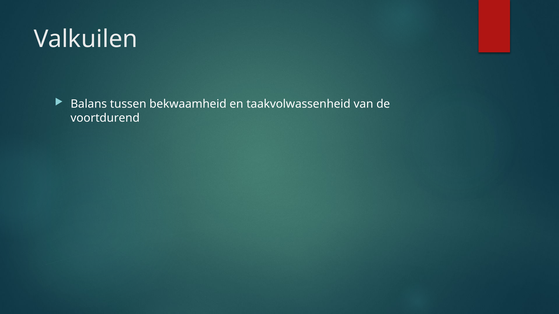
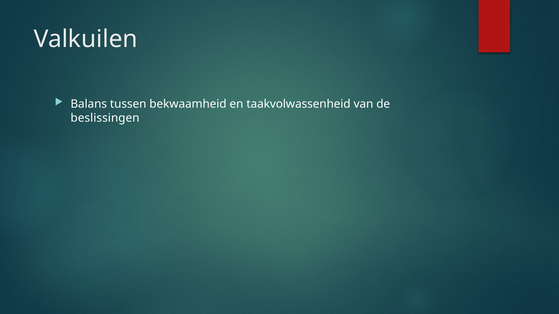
voortdurend: voortdurend -> beslissingen (105, 118)
